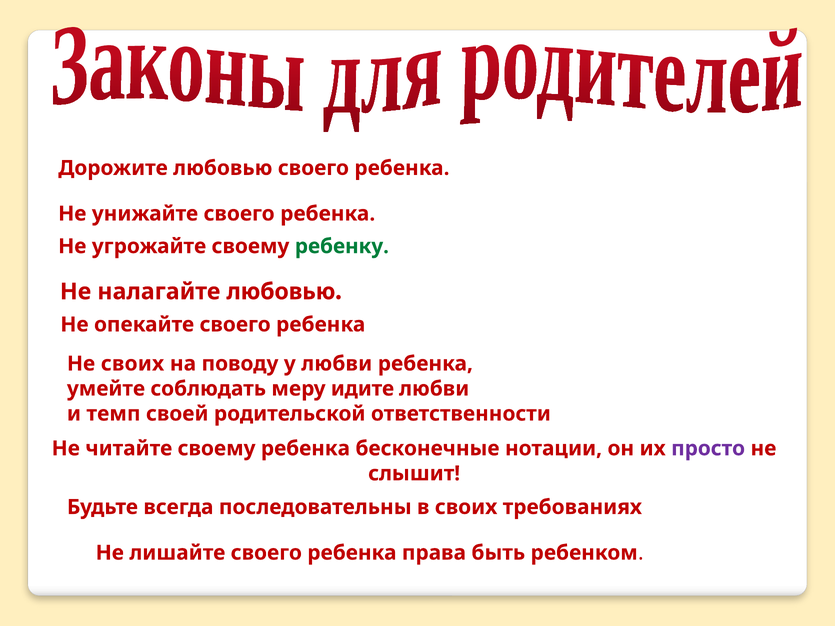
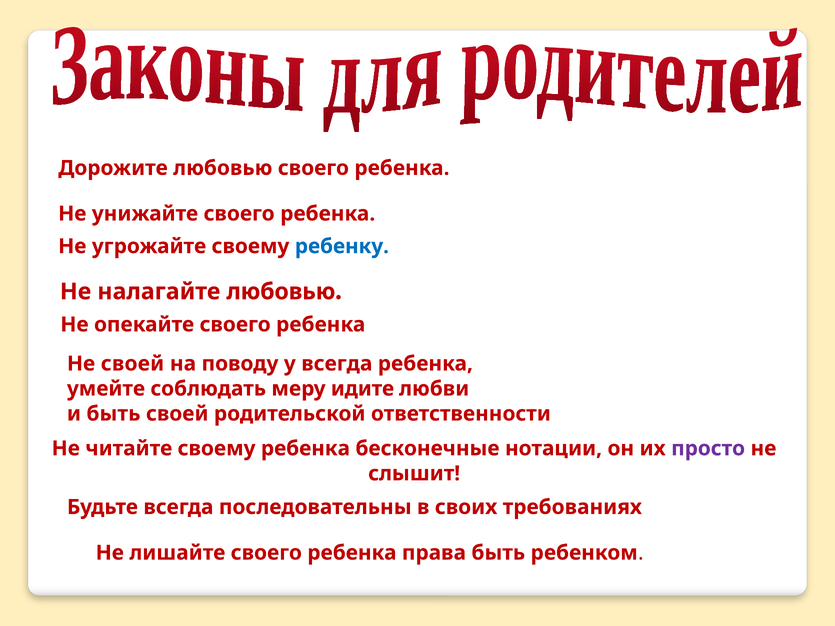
ребенку colour: green -> blue (342, 246)
Не своих: своих -> своей (132, 364)
у любви: любви -> всегда (337, 364)
и темп: темп -> быть (113, 414)
